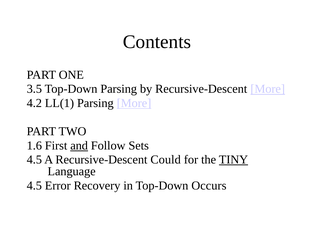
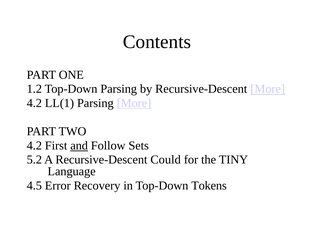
3.5: 3.5 -> 1.2 (34, 89)
1.6: 1.6 -> 4.2 (34, 146)
4.5: 4.5 -> 5.2 (34, 160)
TINY underline: present -> none (233, 160)
Occurs: Occurs -> Tokens (209, 186)
